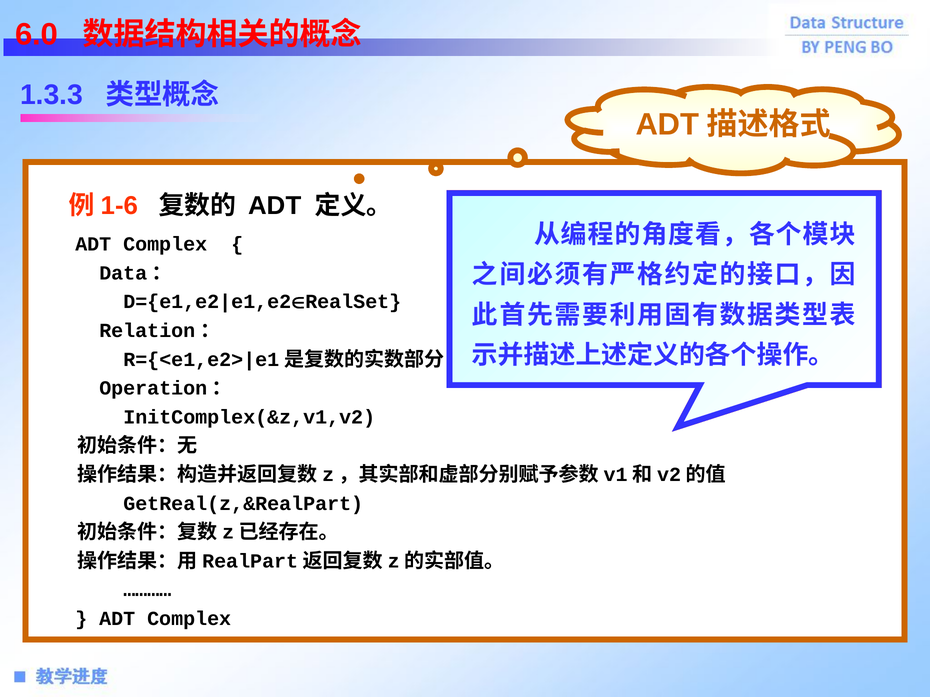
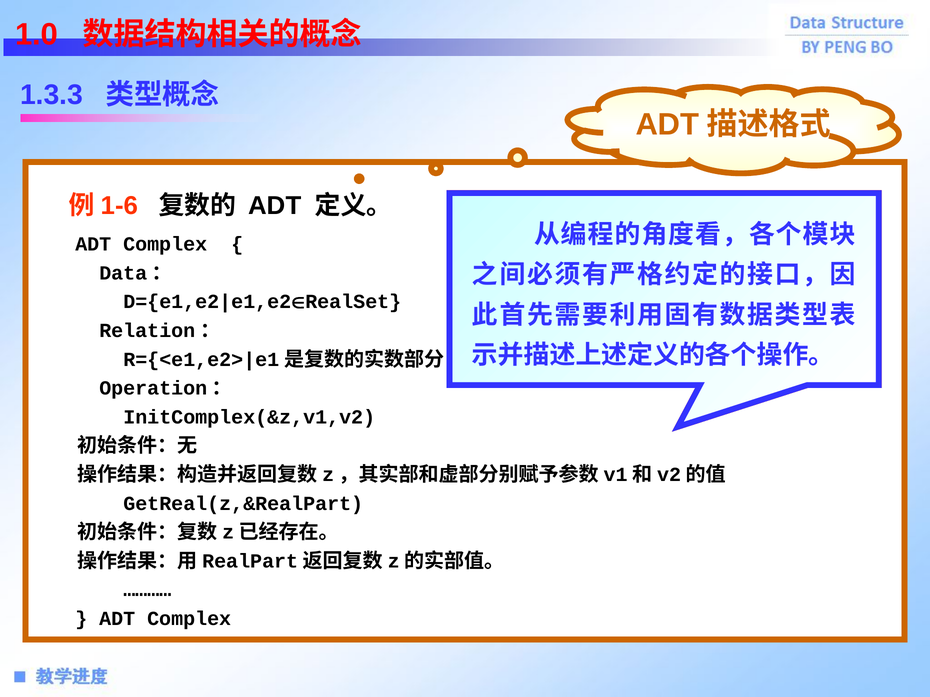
6.0: 6.0 -> 1.0 (37, 35)
